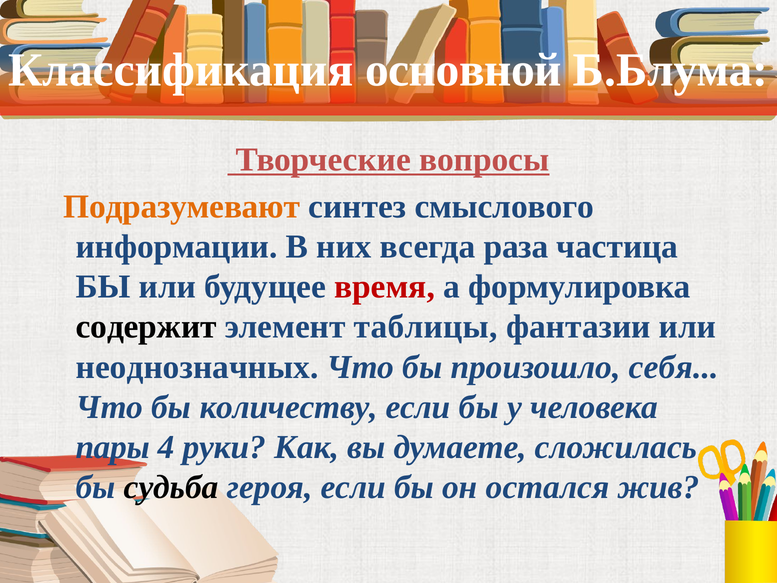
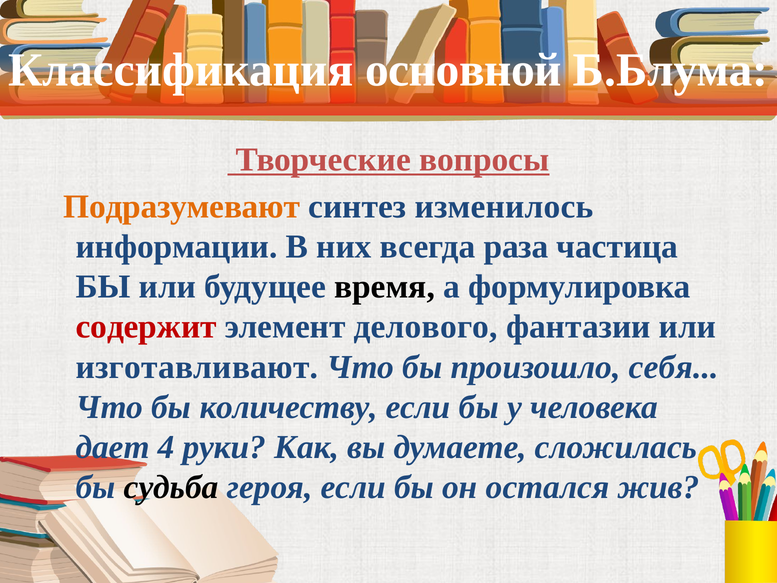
смыслового: смыслового -> изменилось (504, 207)
время colour: red -> black (385, 287)
содержит colour: black -> red (146, 327)
таблицы: таблицы -> делового (426, 327)
неоднозначных: неоднозначных -> изготавливают (197, 367)
пары: пары -> дает (113, 447)
